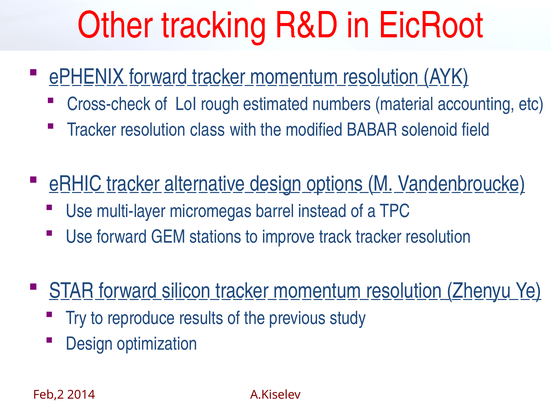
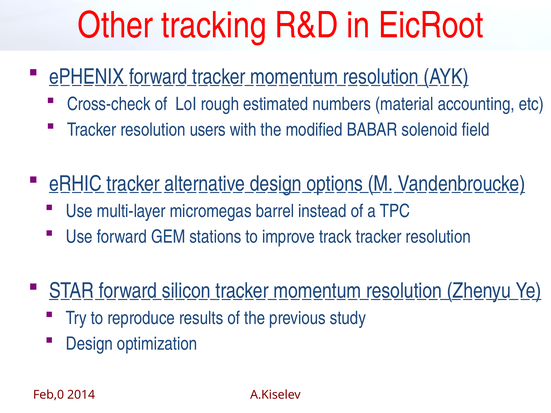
class: class -> users (208, 130)
Feb,2: Feb,2 -> Feb,0 (49, 395)
